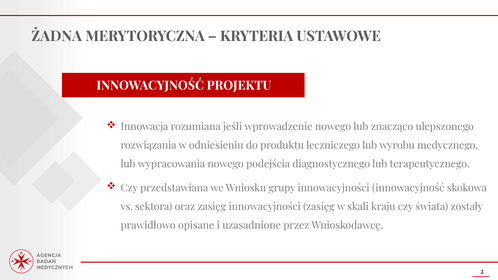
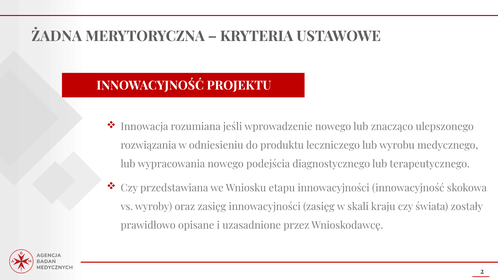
grupy: grupy -> etapu (282, 188)
sektora: sektora -> wyroby (154, 207)
